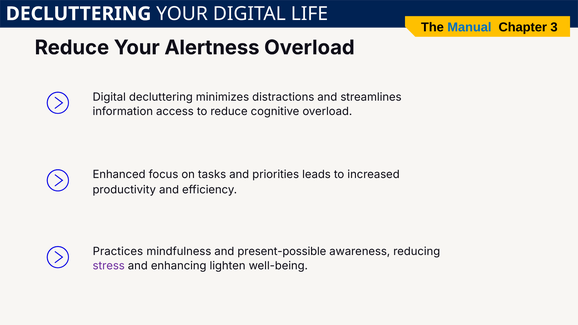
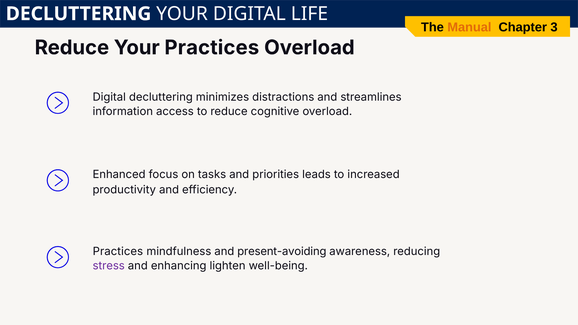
Manual colour: blue -> orange (469, 27)
Your Alertness: Alertness -> Practices (212, 48)
present-possible: present-possible -> present-avoiding (282, 252)
